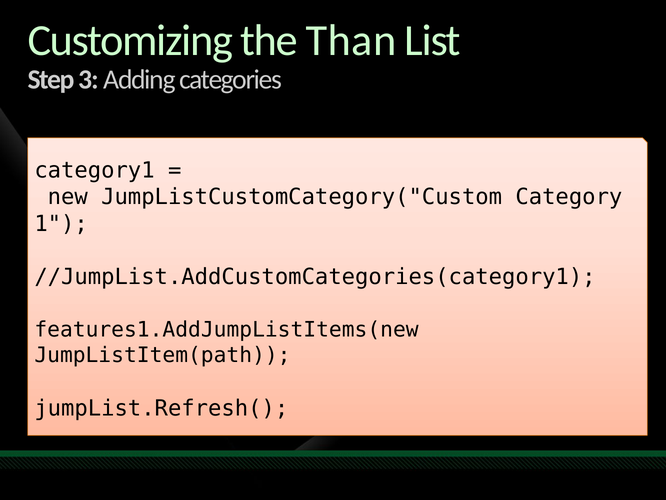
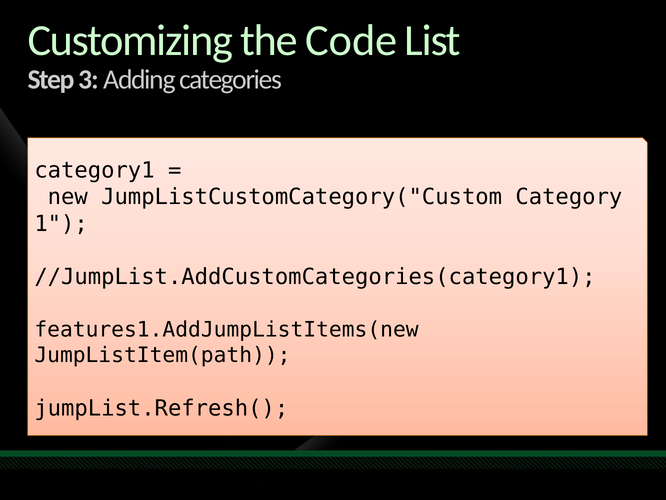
Than: Than -> Code (351, 40)
